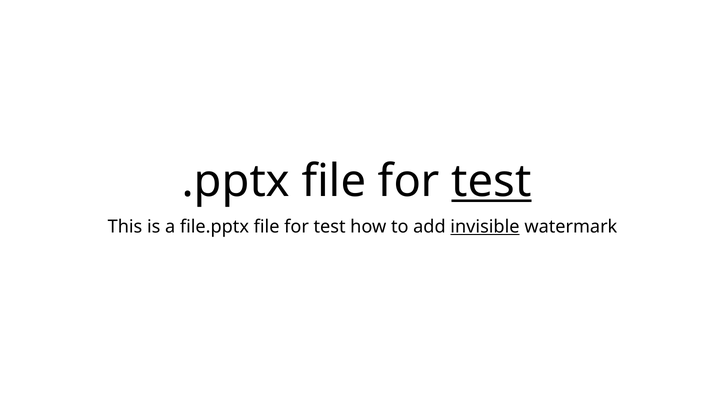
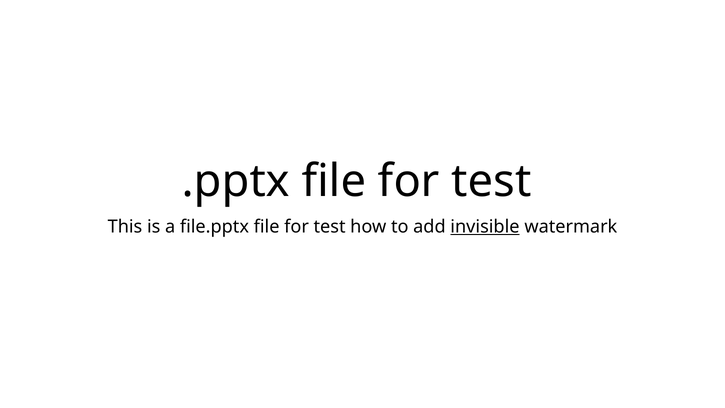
test underline: present -> none (491, 181)
